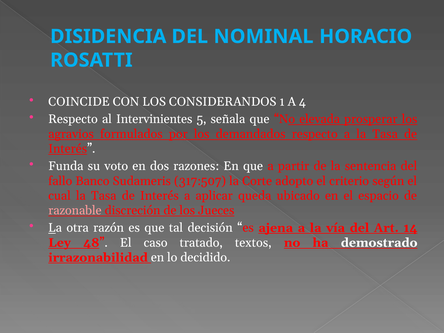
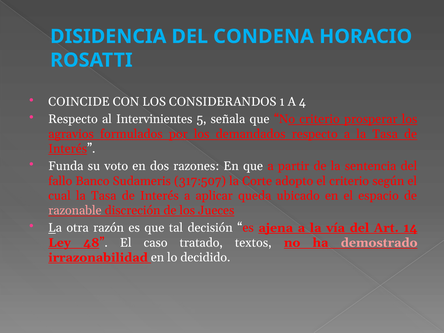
NOMINAL: NOMINAL -> CONDENA (264, 36)
No elevada: elevada -> criterio (320, 119)
demostrado colour: white -> pink (379, 243)
